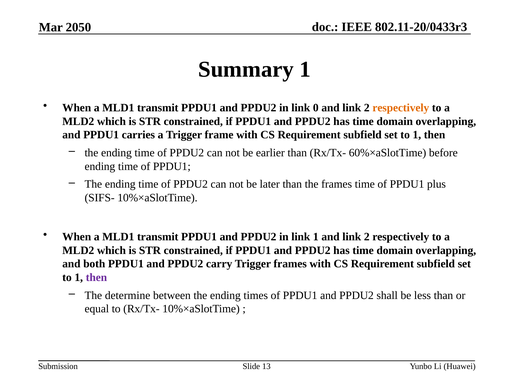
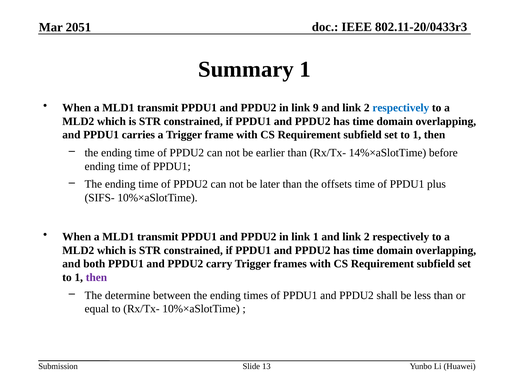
2050: 2050 -> 2051 (78, 27)
0: 0 -> 9 (316, 108)
respectively colour: orange -> blue (401, 108)
60%×aSlotTime: 60%×aSlotTime -> 14%×aSlotTime (388, 153)
the frames: frames -> offsets (337, 184)
